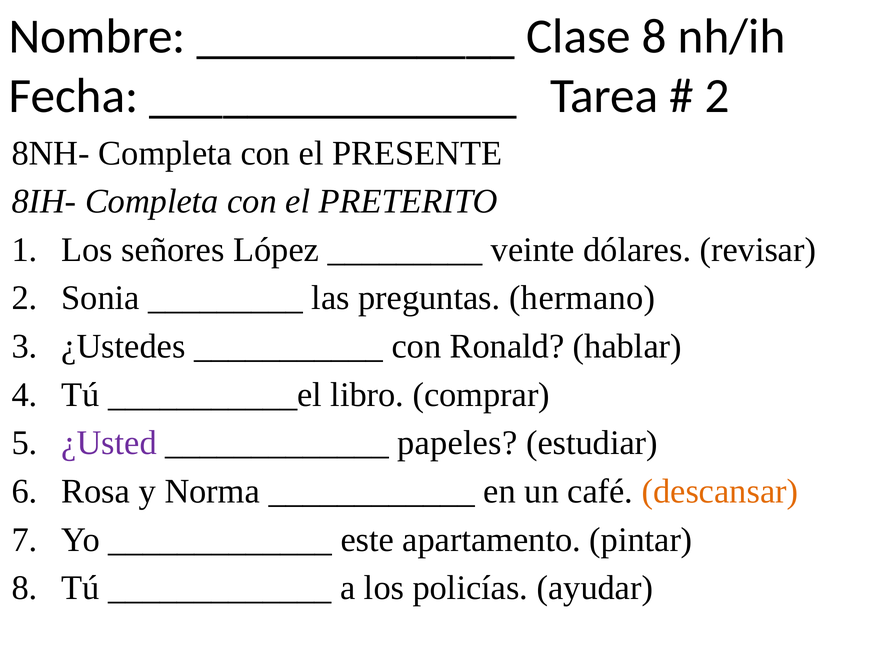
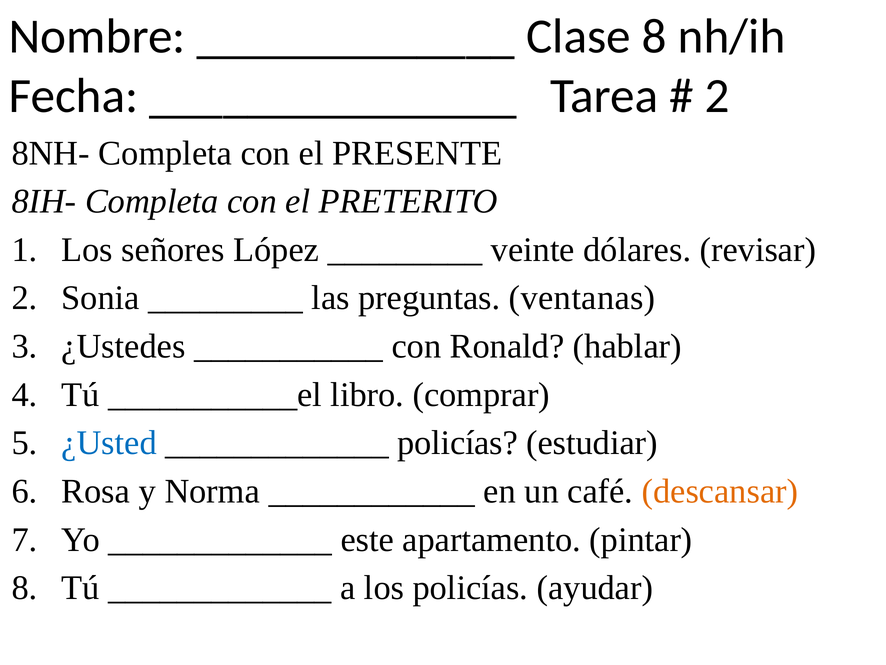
hermano: hermano -> ventanas (582, 298)
¿Usted colour: purple -> blue (109, 443)
papeles: papeles -> policías (458, 443)
